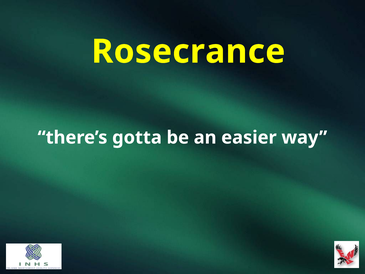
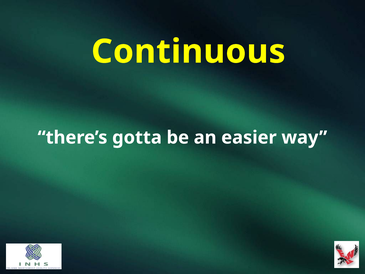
Rosecrance: Rosecrance -> Continuous (188, 52)
